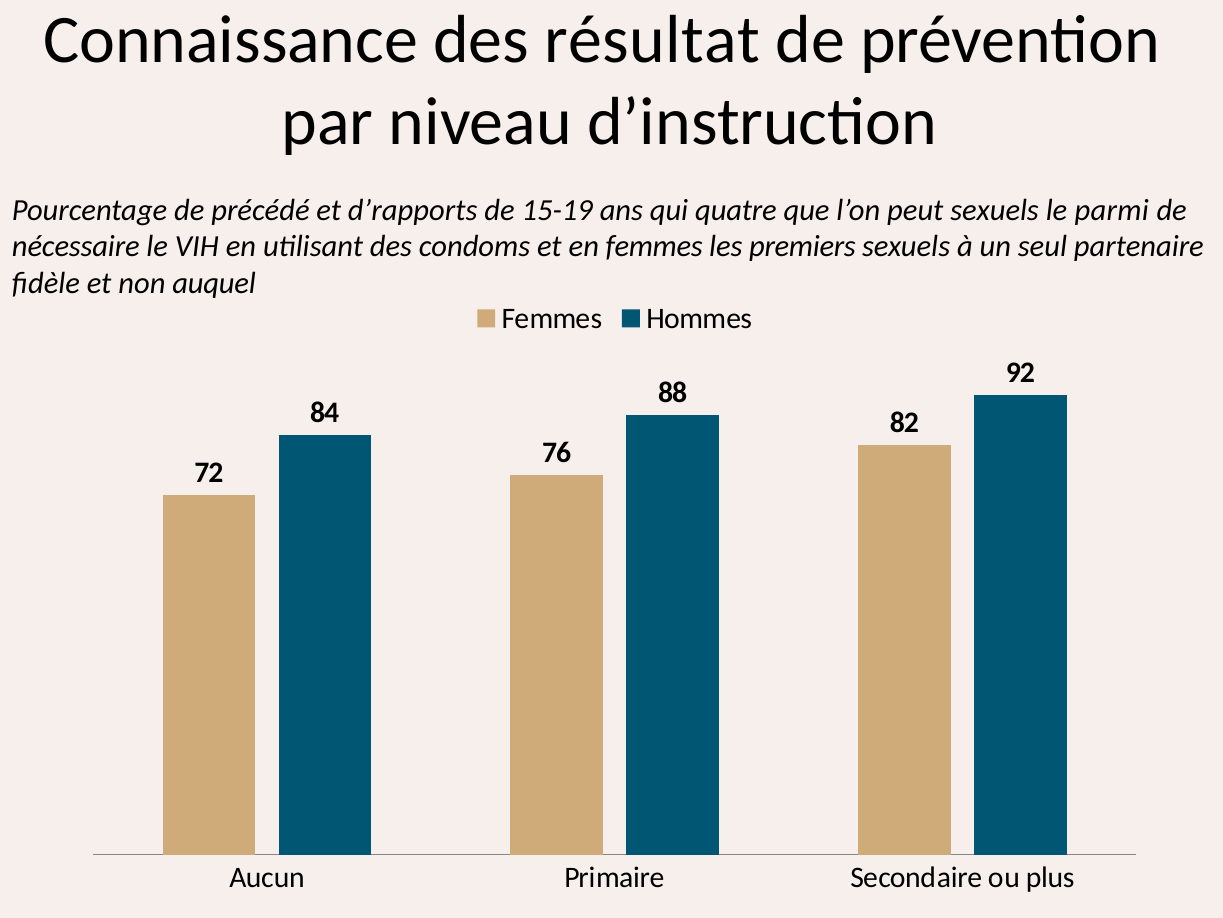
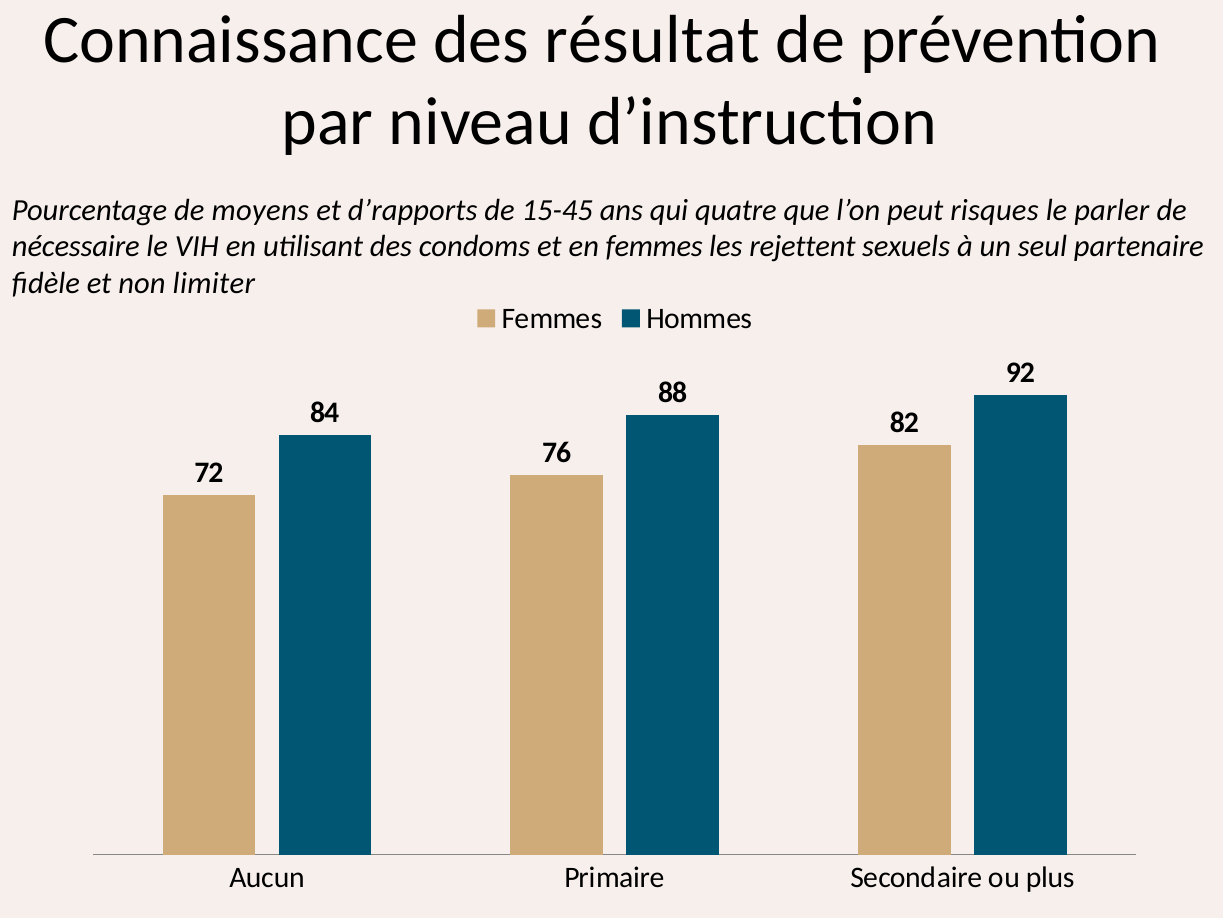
précédé: précédé -> moyens (260, 210)
15-19: 15-19 -> 15-45 (557, 210)
peut sexuels: sexuels -> risques (994, 210)
parmi: parmi -> parler (1112, 210)
premiers: premiers -> rejettent (802, 247)
auquel: auquel -> limiter (214, 283)
